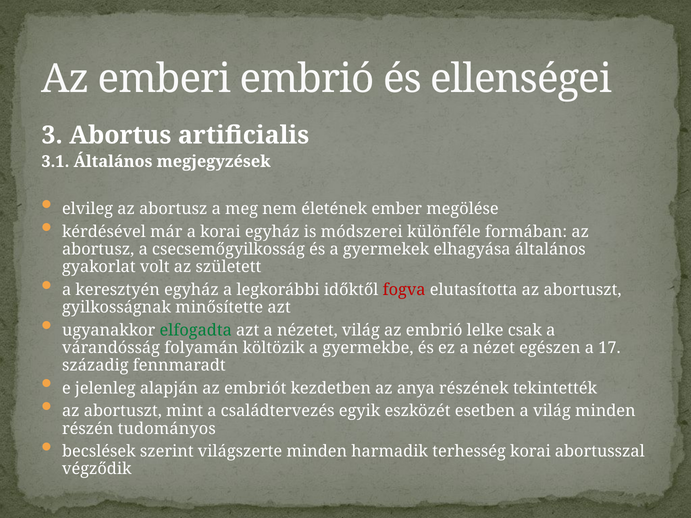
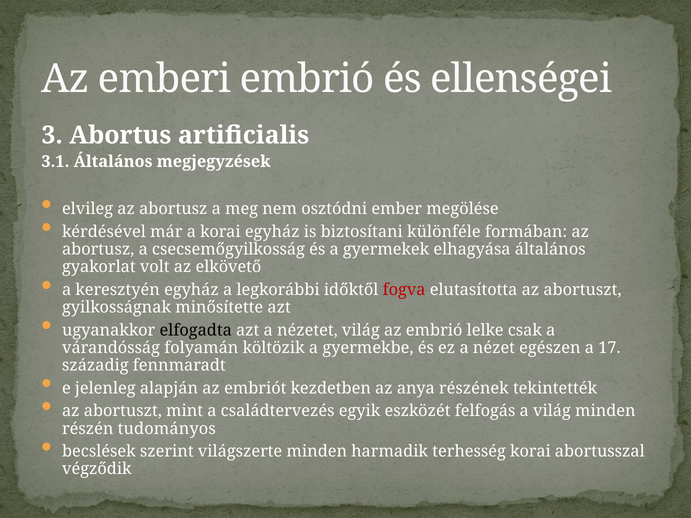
életének: életének -> osztódni (334, 209)
módszerei: módszerei -> biztosítani (362, 232)
született: született -> elkövető (228, 267)
elfogadta colour: green -> black (196, 330)
esetben: esetben -> felfogás (485, 411)
